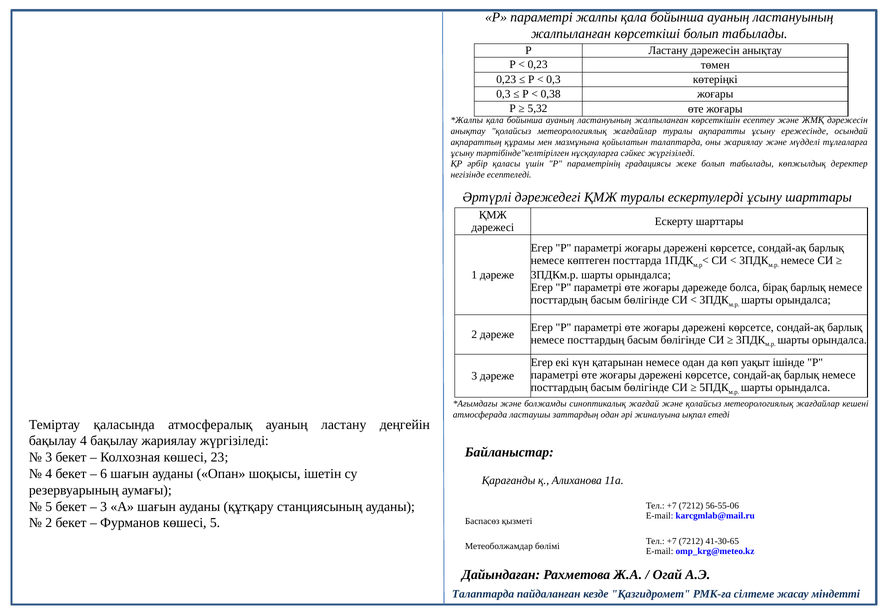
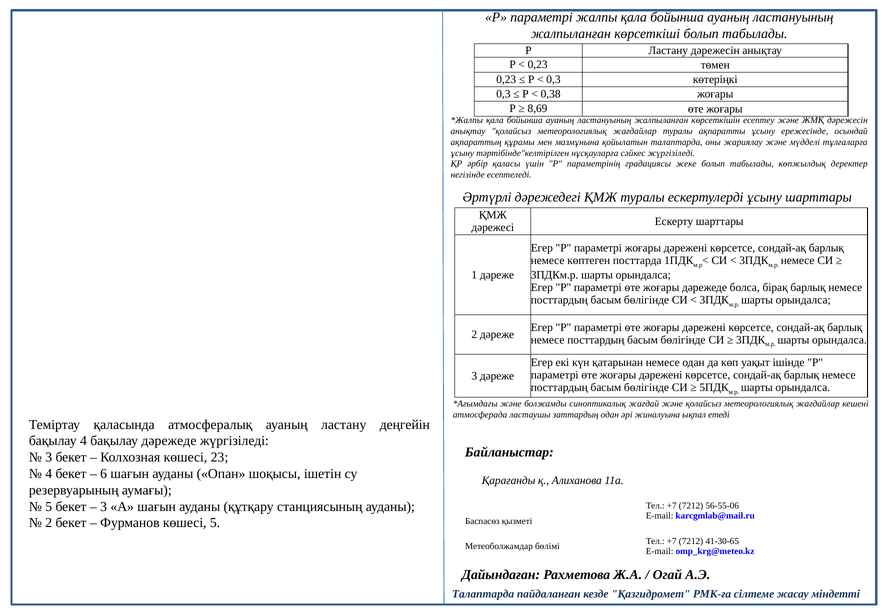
5,32: 5,32 -> 8,69 (538, 109)
бақылау жариялау: жариялау -> дәрежеде (169, 441)
